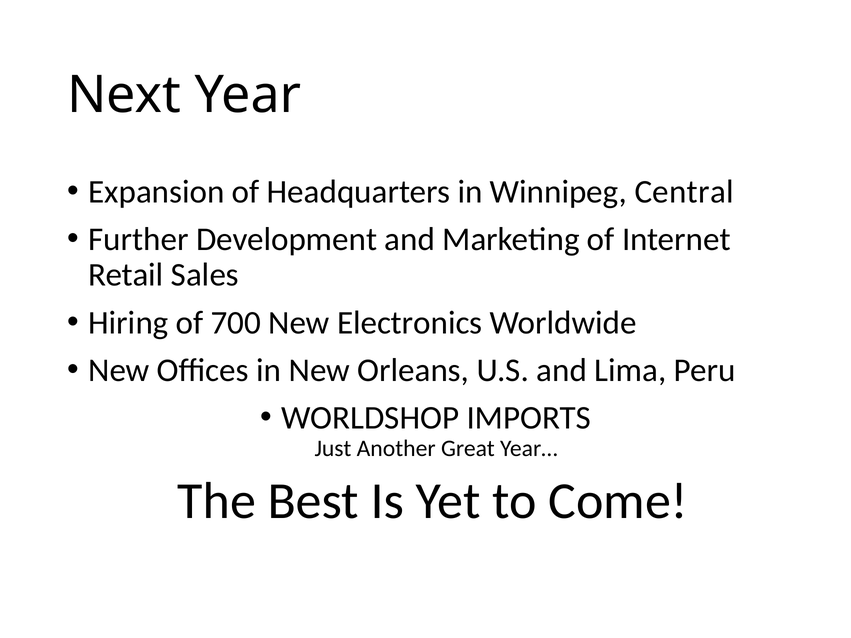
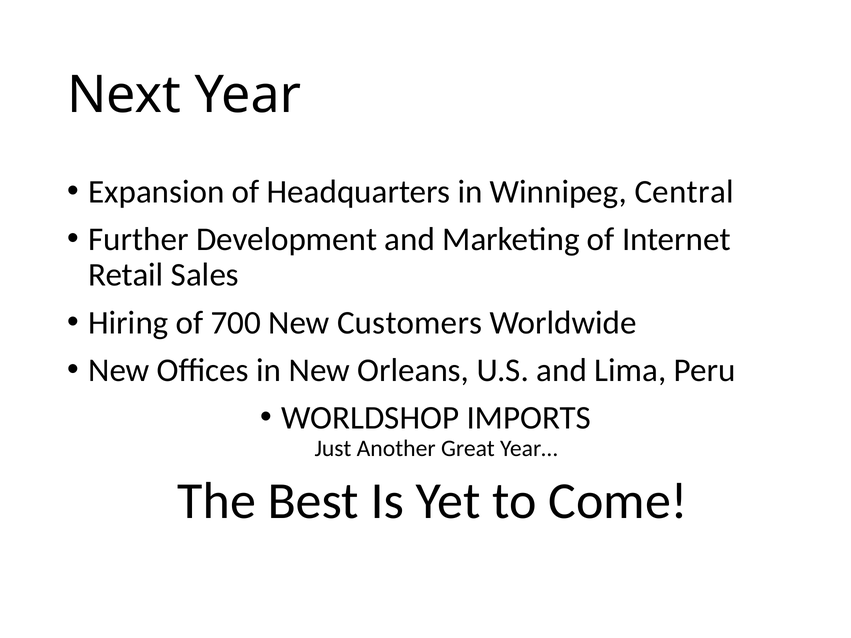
Electronics: Electronics -> Customers (410, 323)
